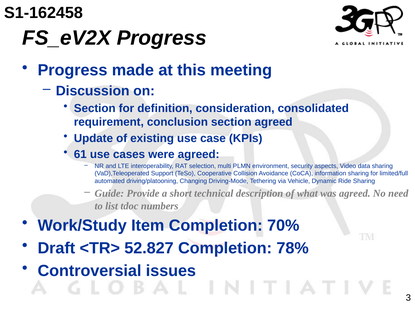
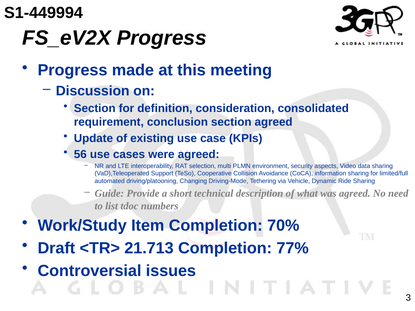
S1-162458: S1-162458 -> S1-449994 (43, 13)
61: 61 -> 56 (80, 154)
52.827: 52.827 -> 21.713 (149, 248)
78%: 78% -> 77% (293, 248)
